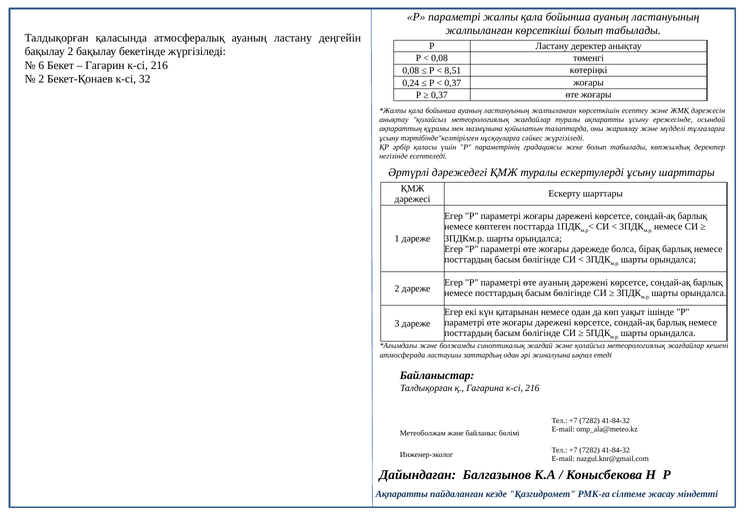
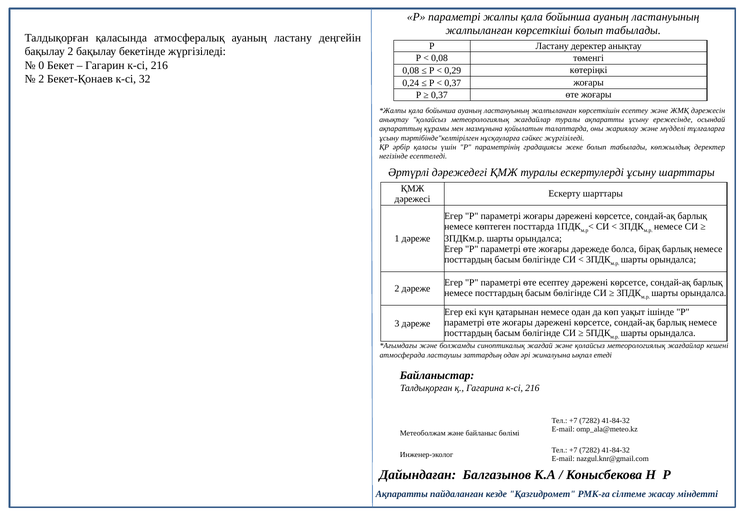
6: 6 -> 0 (41, 65)
8,51: 8,51 -> 0,29 (453, 71)
өте ауаның: ауаның -> есептеу (554, 283)
